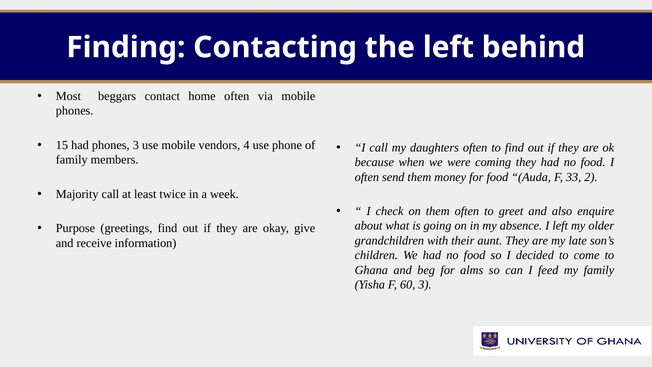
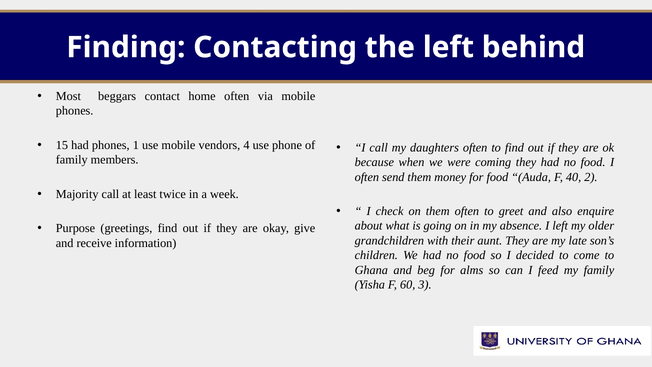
phones 3: 3 -> 1 (136, 145)
33: 33 -> 40 (574, 177)
